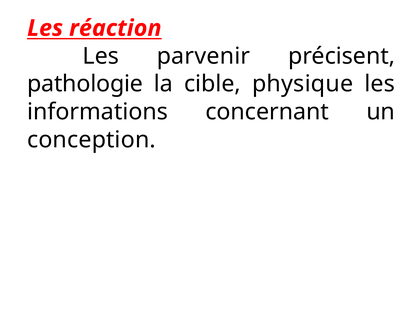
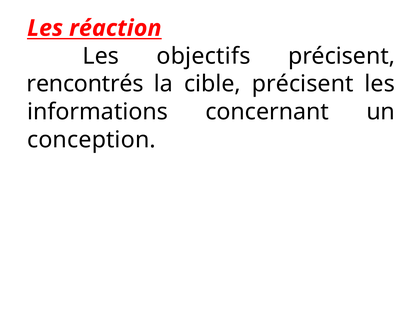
parvenir: parvenir -> objectifs (203, 56)
pathologie: pathologie -> rencontrés (85, 84)
cible physique: physique -> précisent (303, 84)
